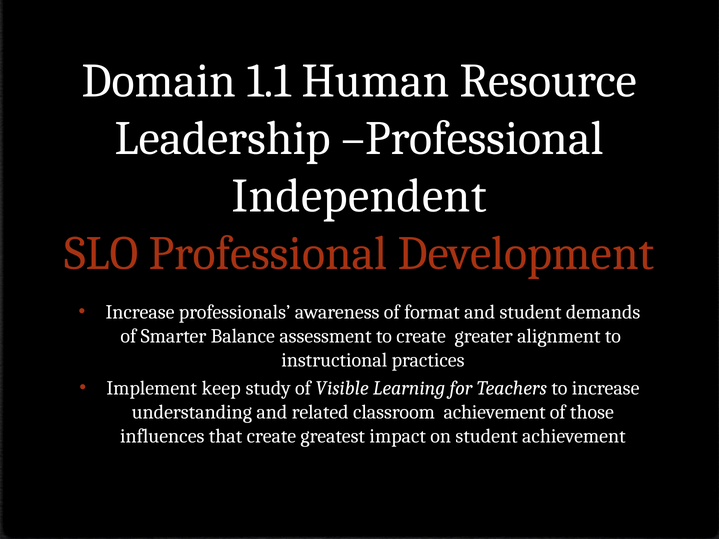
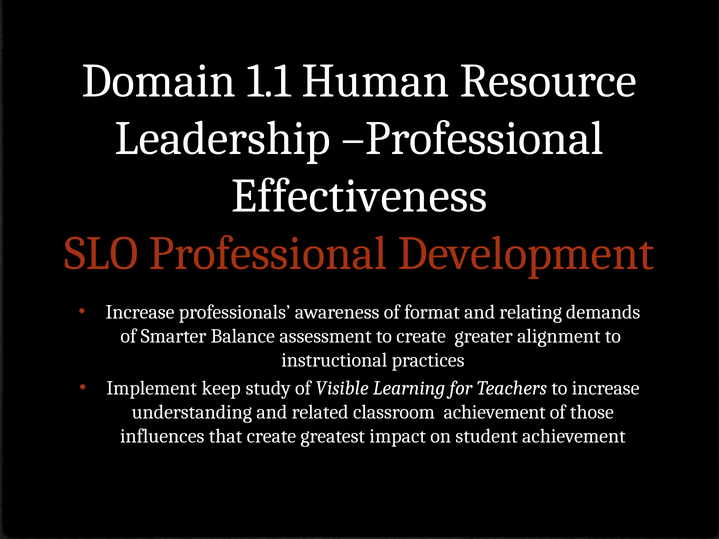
Independent: Independent -> Effectiveness (359, 196)
and student: student -> relating (531, 312)
